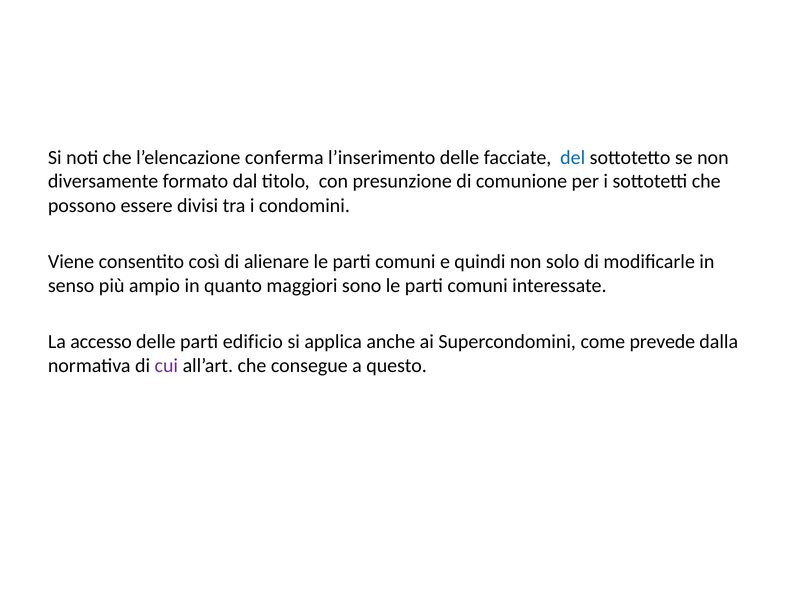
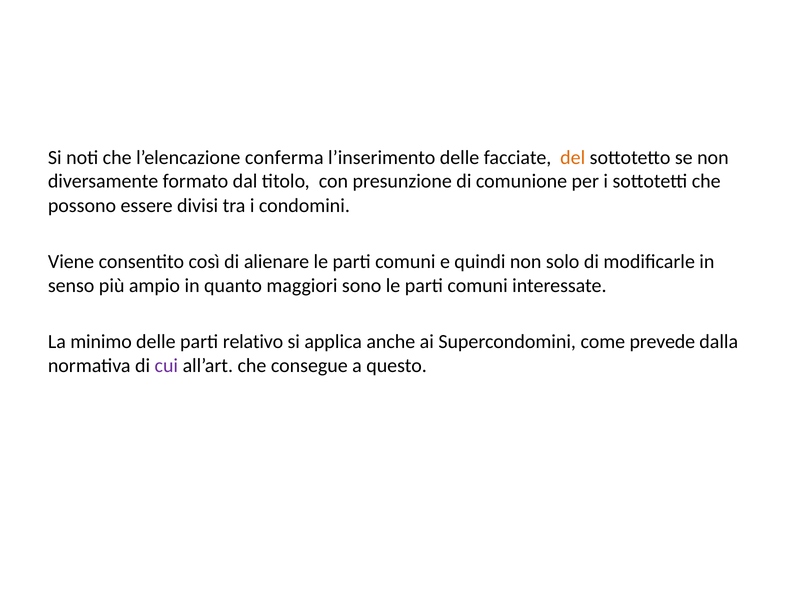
del colour: blue -> orange (573, 157)
accesso: accesso -> minimo (101, 341)
edificio: edificio -> relativo (253, 341)
